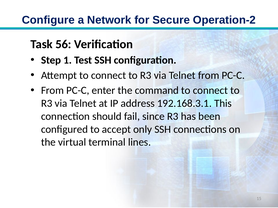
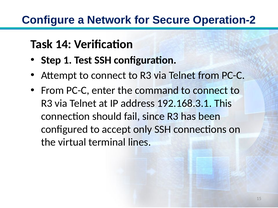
56: 56 -> 14 (63, 44)
